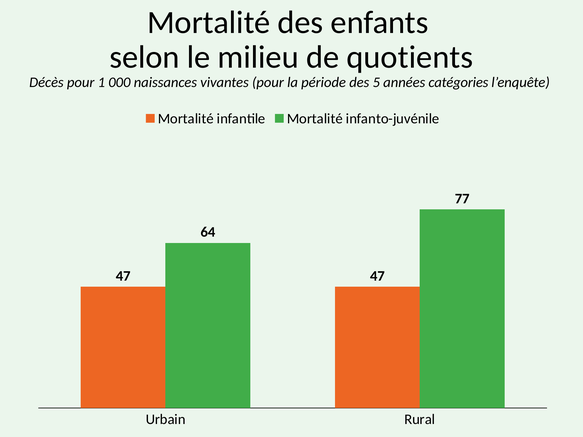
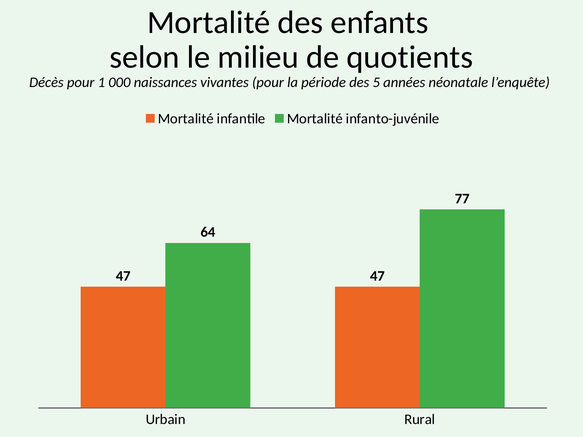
catégories: catégories -> néonatale (458, 82)
